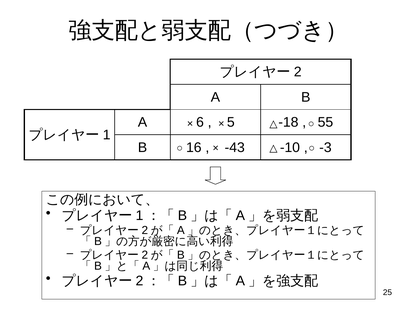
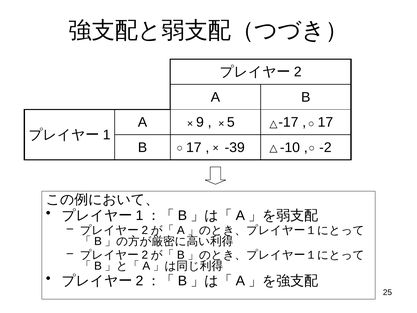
6: 6 -> 9 (200, 122)
-18: -18 -> -17 (288, 122)
55: 55 -> 17 (325, 122)
B 16: 16 -> 17 (194, 147)
-43: -43 -> -39 (235, 147)
-3: -3 -> -2 (325, 147)
